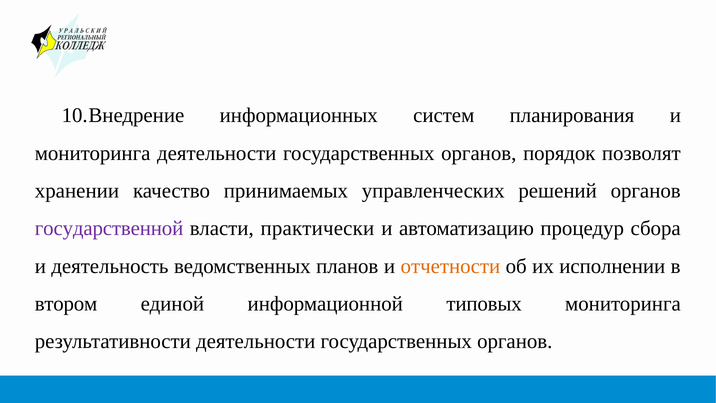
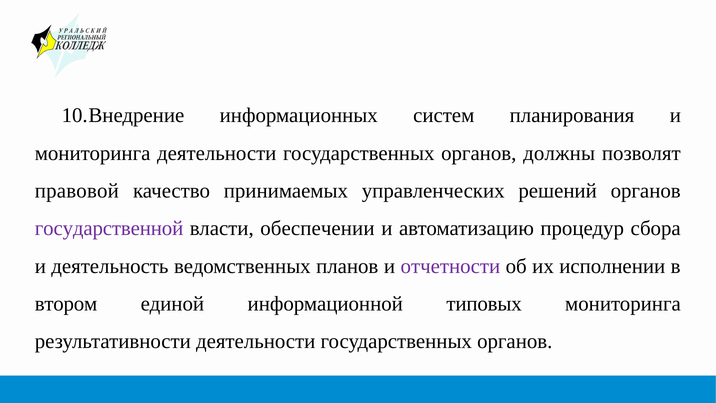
порядок: порядок -> должны (559, 153)
хранении: хранении -> правовой (77, 191)
практически: практически -> обеспечении (317, 228)
отчетности colour: orange -> purple (450, 266)
